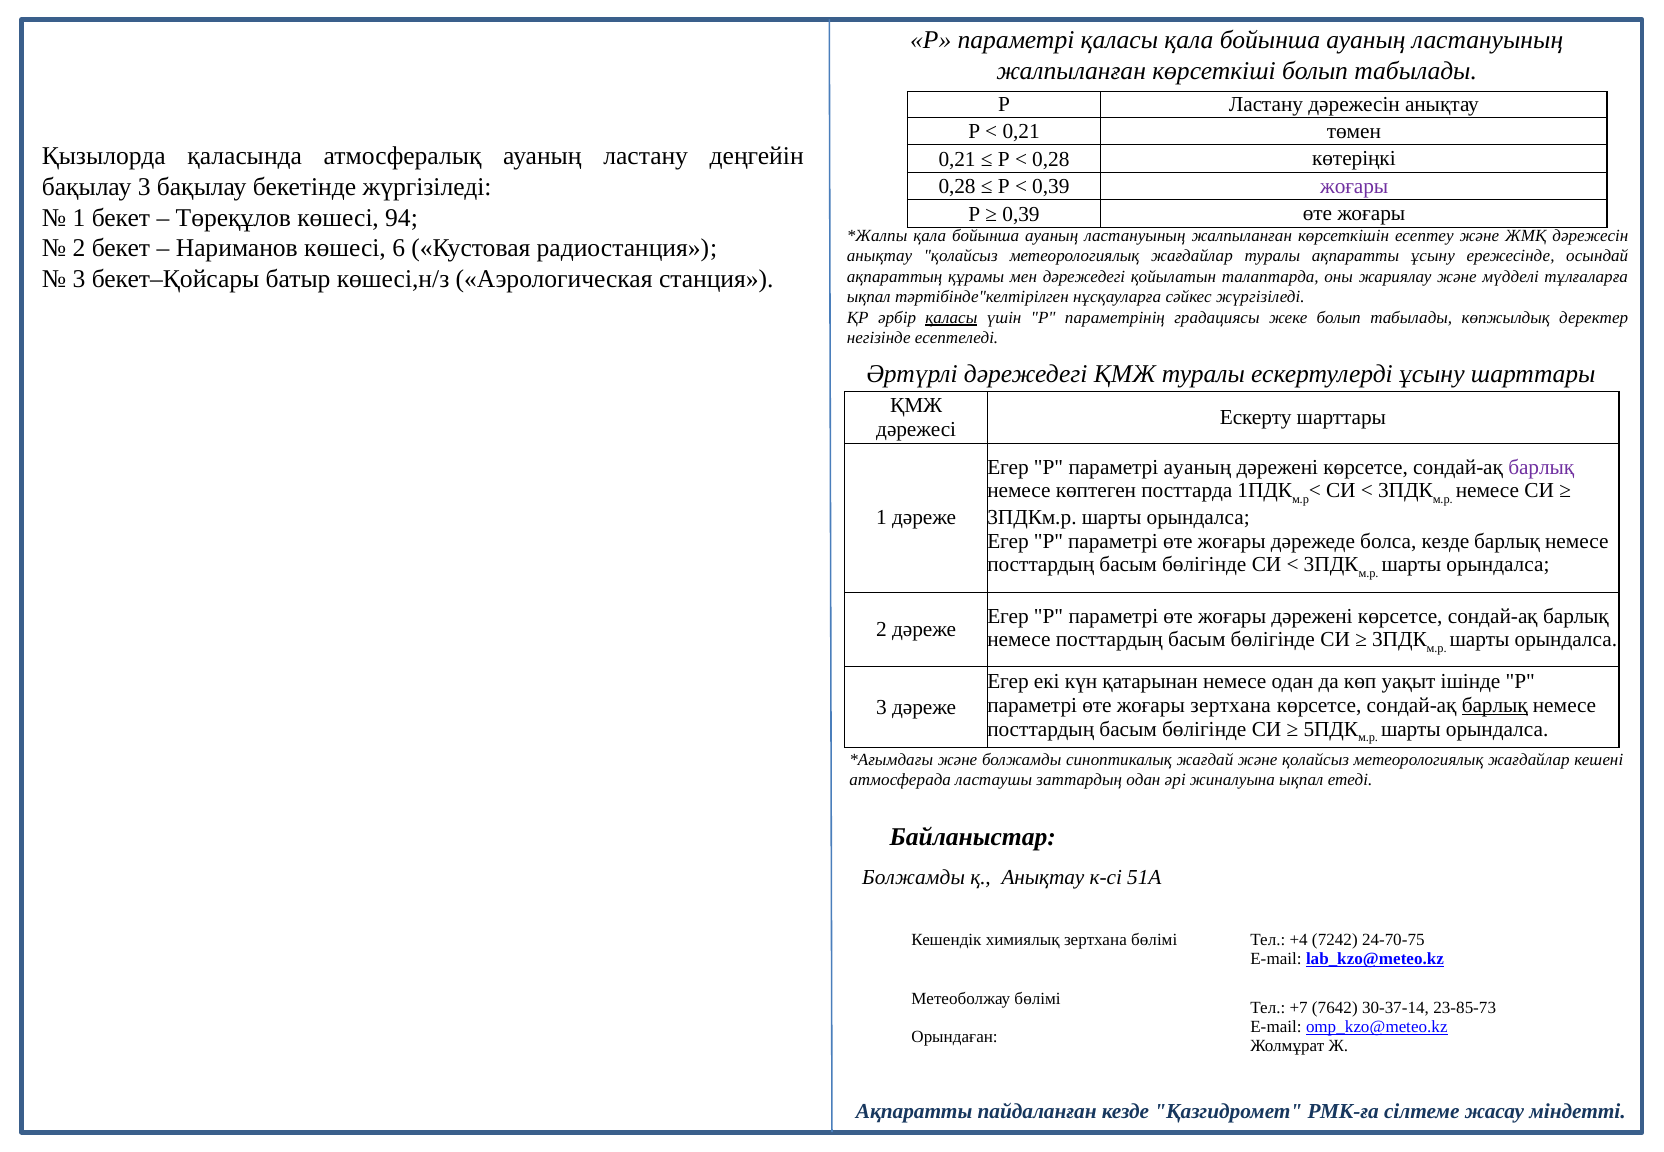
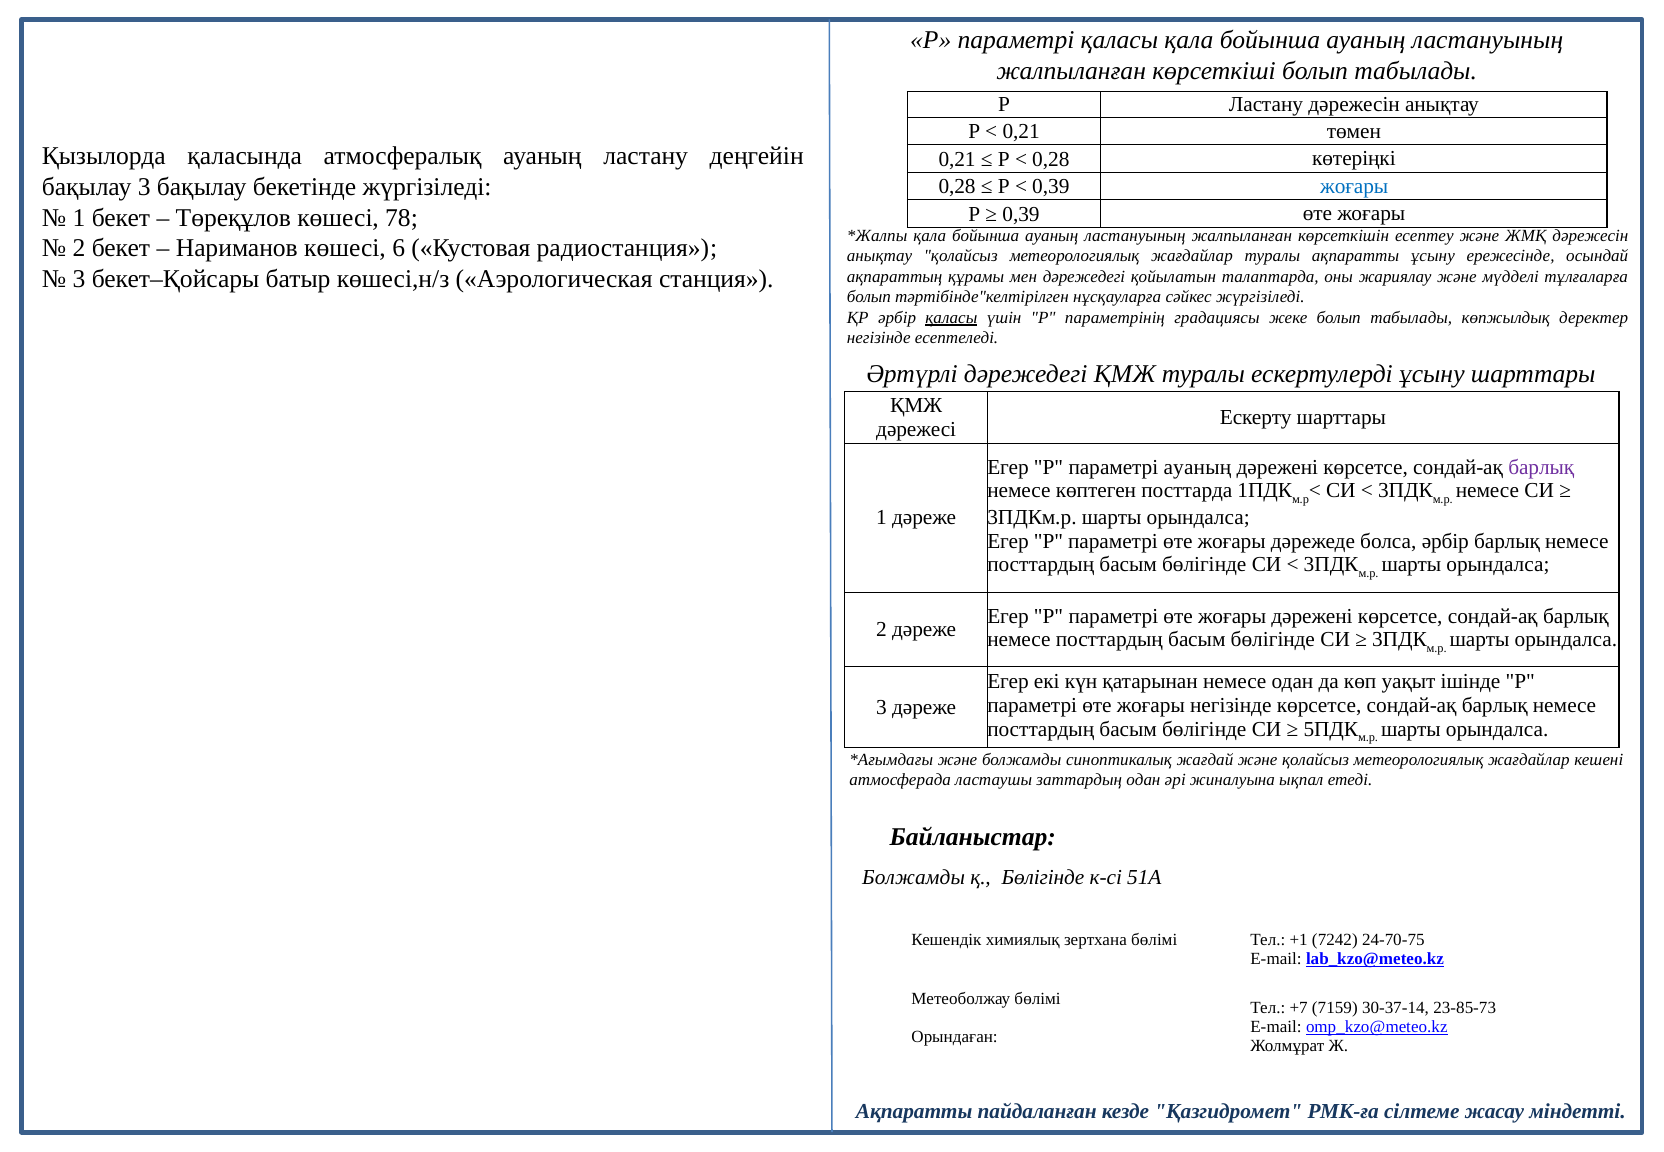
жоғары colour: purple -> blue (1354, 186)
94: 94 -> 78 (402, 218)
ықпал: ықпал -> болып (869, 297)
болса кезде: кезде -> әрбір (1445, 541)
жоғары зертхана: зертхана -> негізінде (1231, 705)
барлық underline: present -> none (1495, 705)
қ Анықтау: Анықтау -> Бөлігінде (1043, 877)
+4: +4 -> +1 (1299, 940)
7642: 7642 -> 7159 (1335, 1008)
